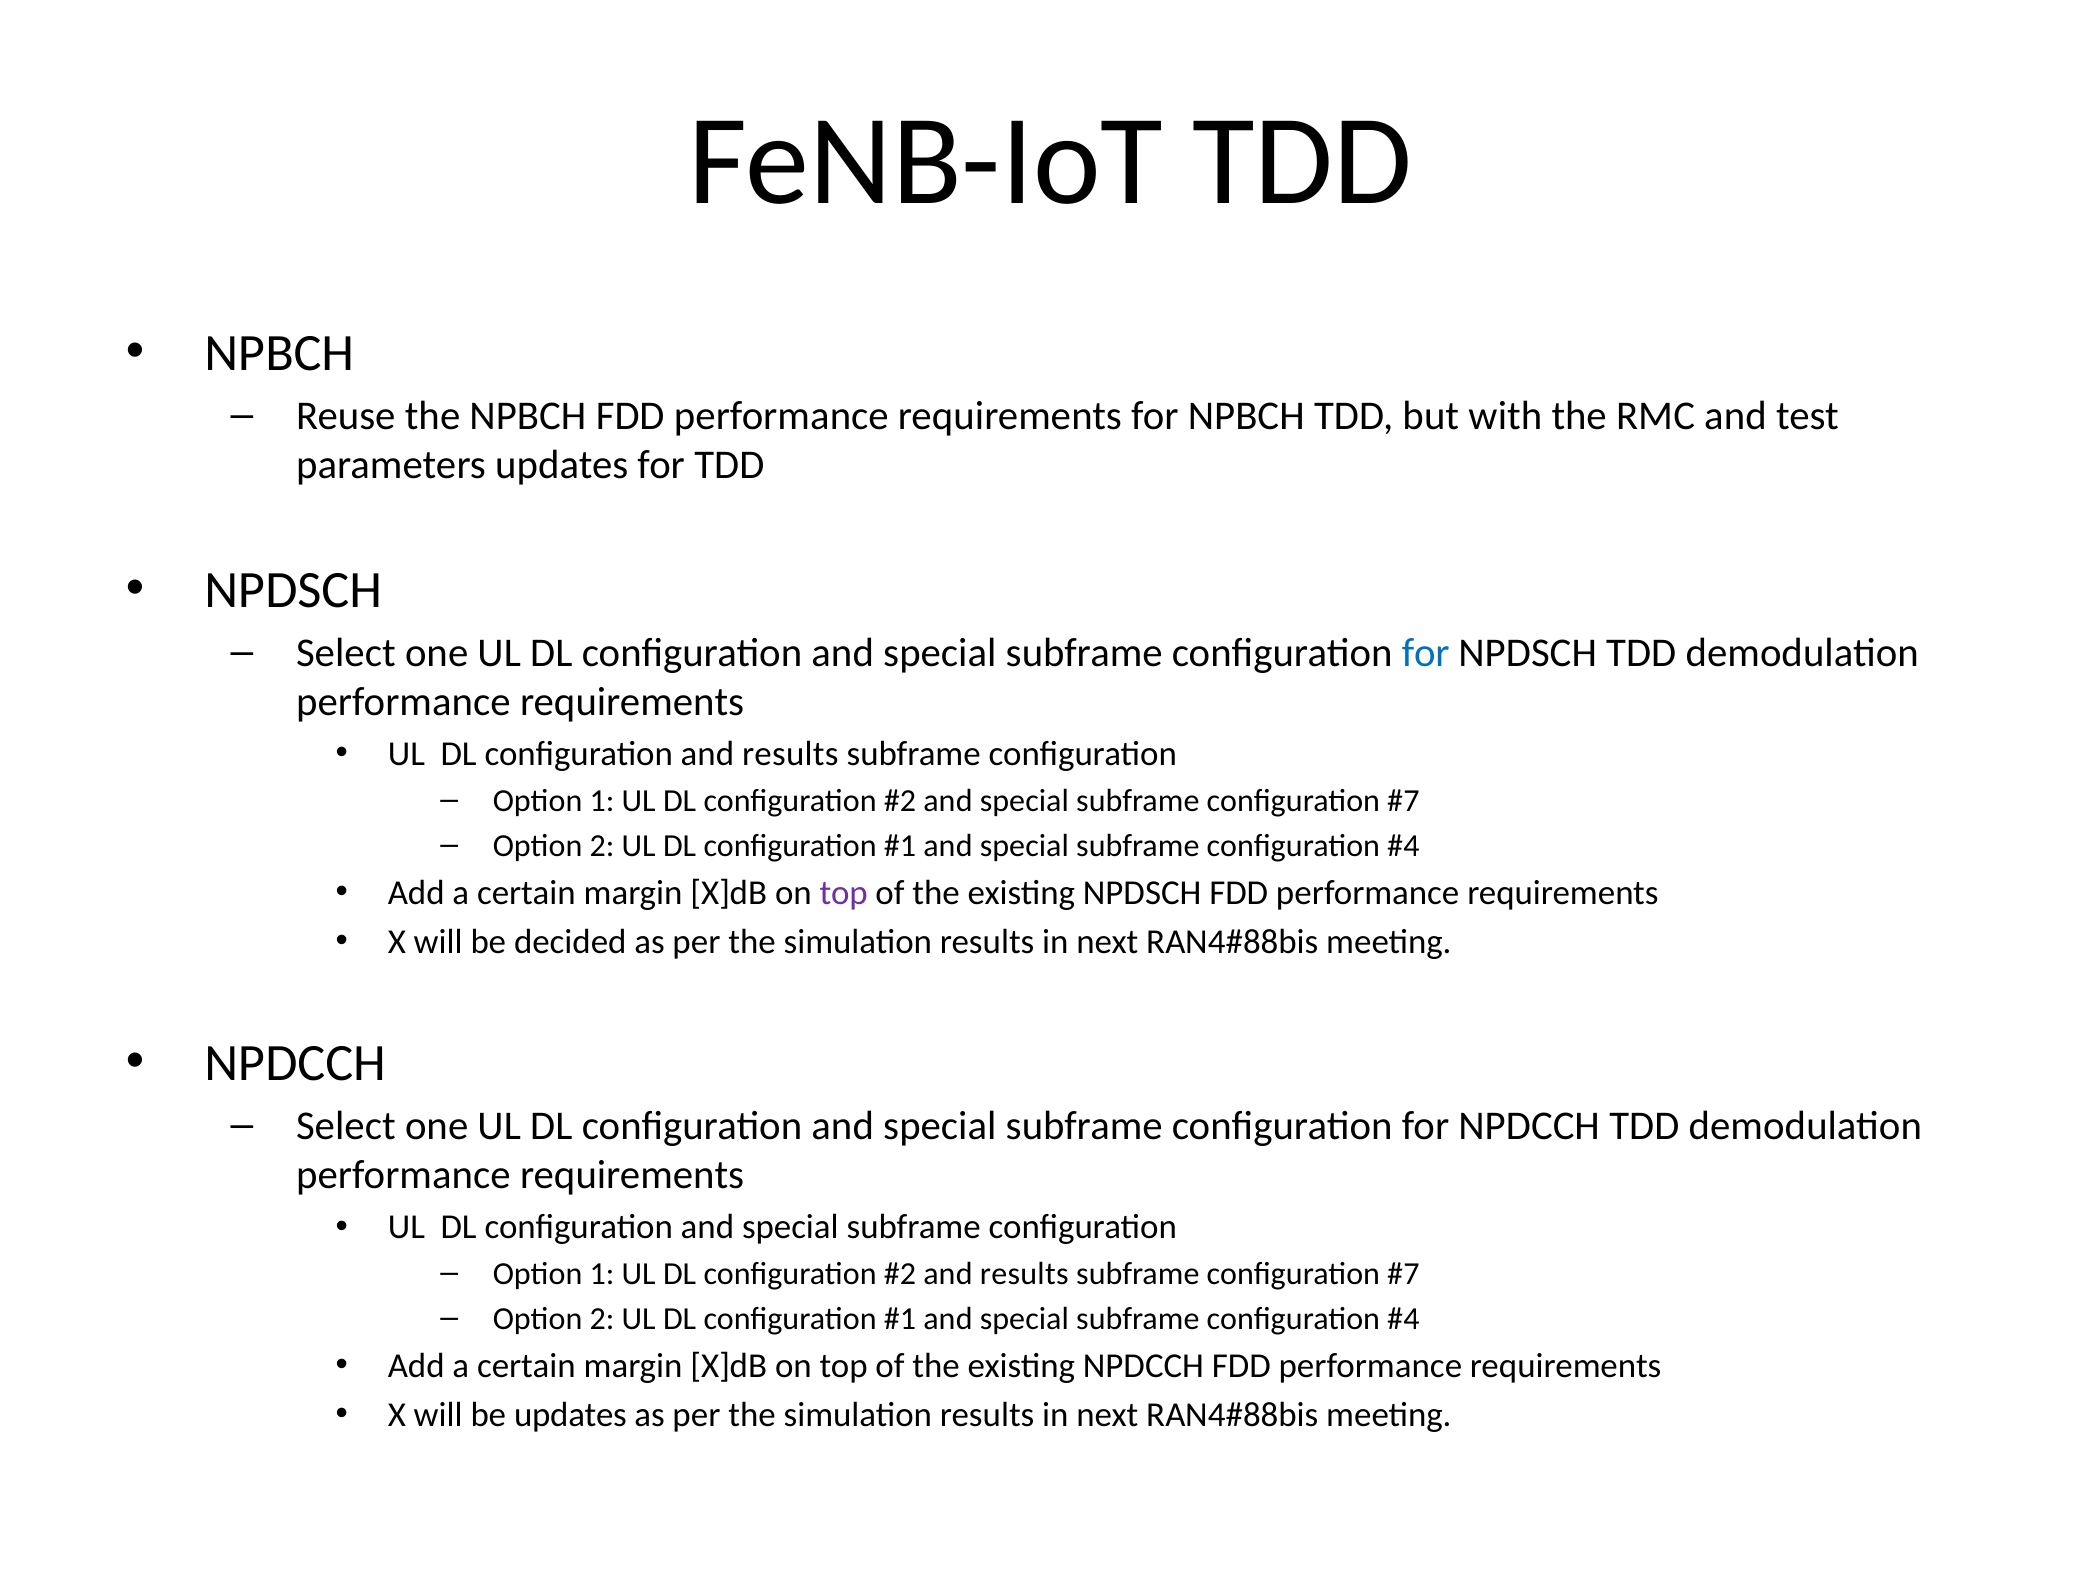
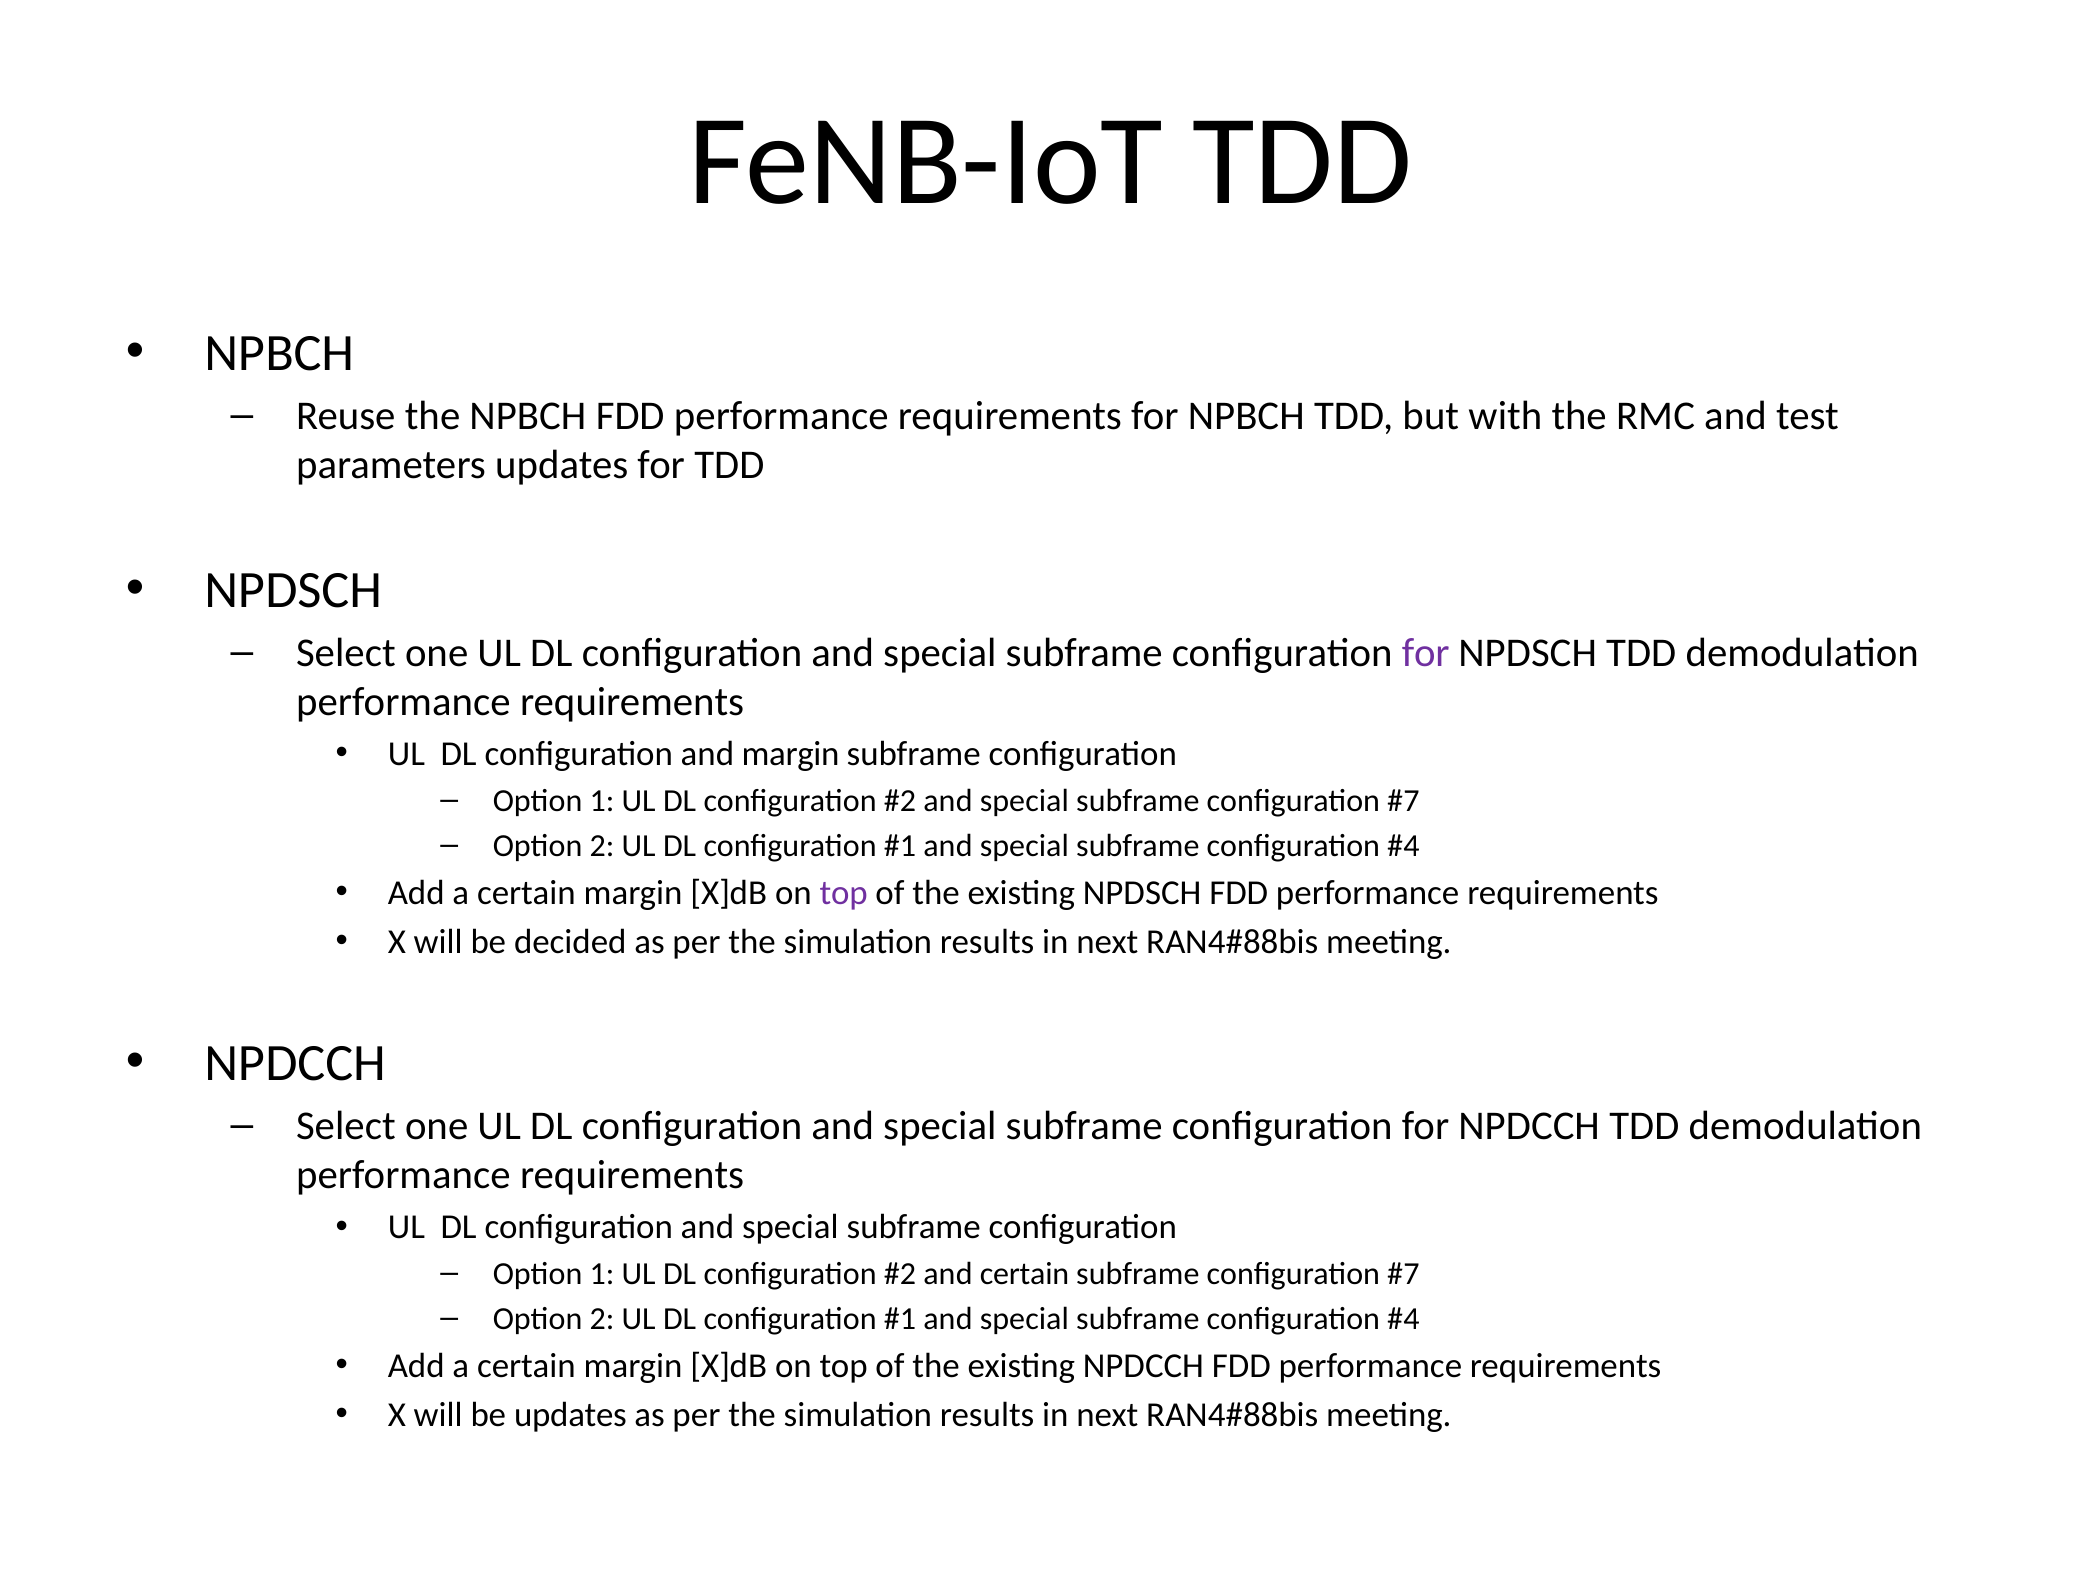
for colour: blue -> purple (1426, 653)
configuration and results: results -> margin (791, 754)
results: results -> certain (1025, 1274)
